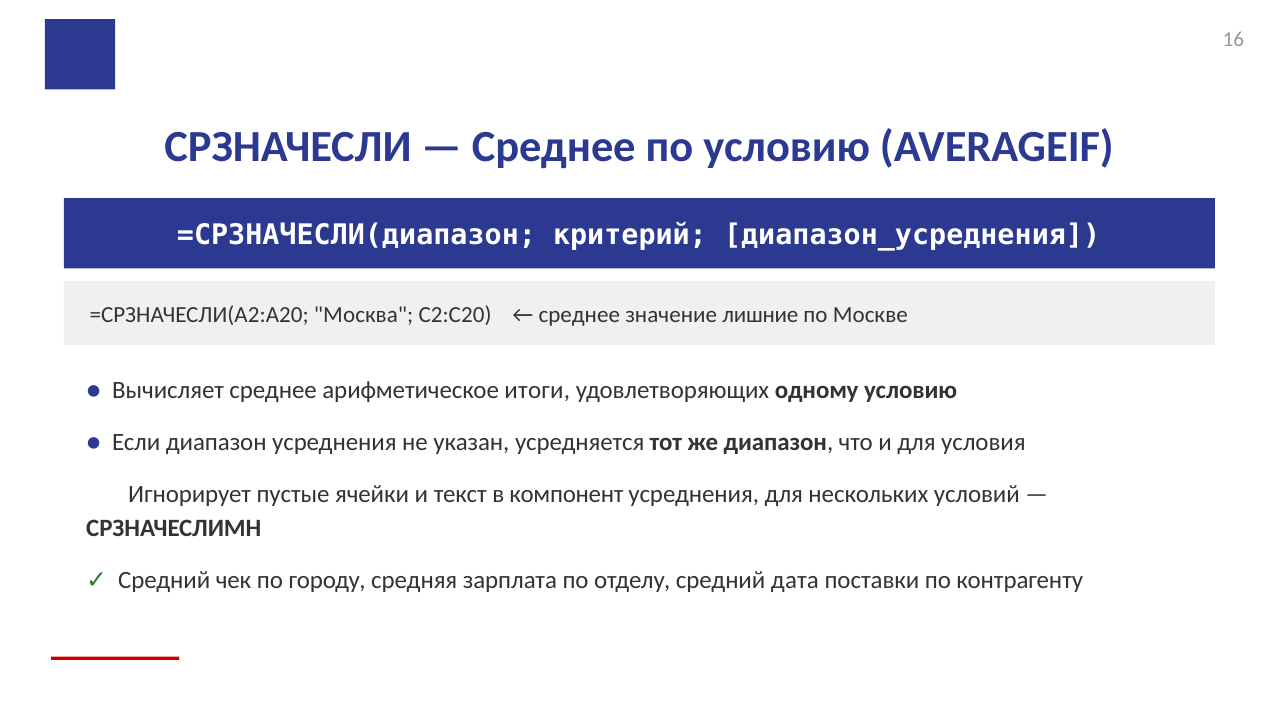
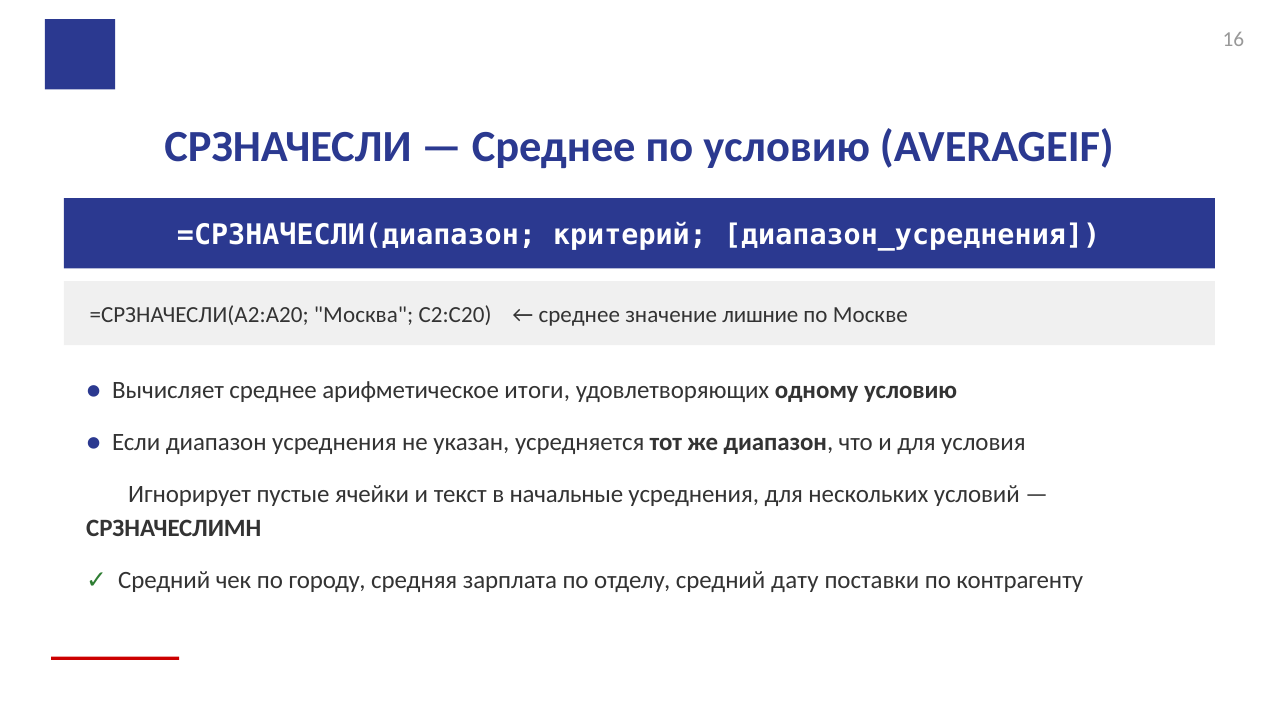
компонент: компонент -> начальные (566, 494)
дата: дата -> дату (795, 581)
